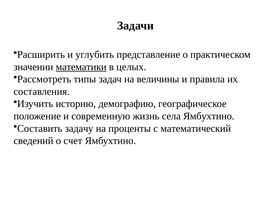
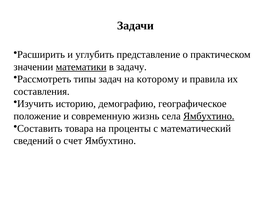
целых: целых -> задачу (131, 67)
величины: величины -> которому (158, 79)
Ямбухтино underline: none -> present (209, 116)
задачу: задачу -> товара (79, 128)
